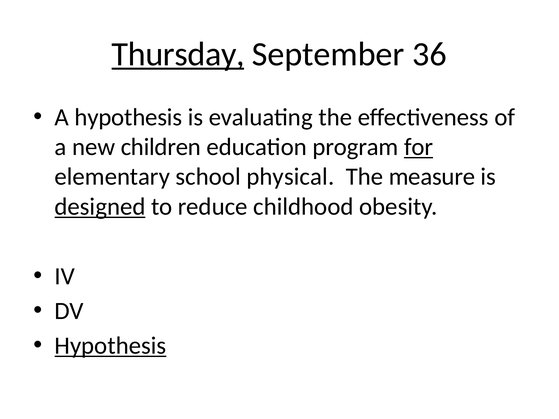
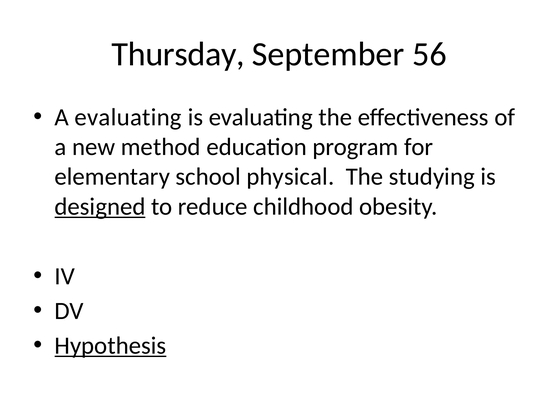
Thursday underline: present -> none (178, 54)
36: 36 -> 56 (429, 54)
A hypothesis: hypothesis -> evaluating (128, 117)
children: children -> method (161, 147)
for underline: present -> none (419, 147)
measure: measure -> studying (432, 177)
